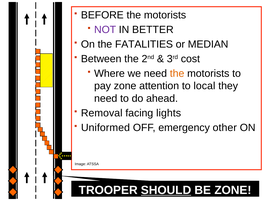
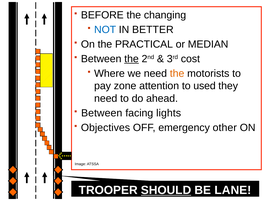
BEFORE the motorists: motorists -> changing (165, 15)
NOT colour: purple -> blue (105, 30)
FATALITIES: FATALITIES -> PRACTICAL (144, 44)
the underline: none -> present (132, 59)
local: local -> used (205, 86)
Removal: Removal -> Between (102, 113)
Uniformed: Uniformed -> Objectives (105, 128)
BE ZONE: ZONE -> LANE (233, 190)
